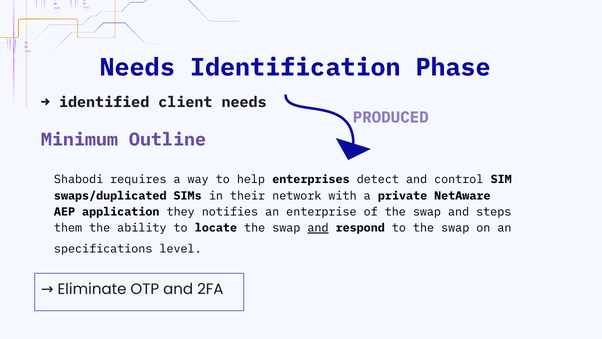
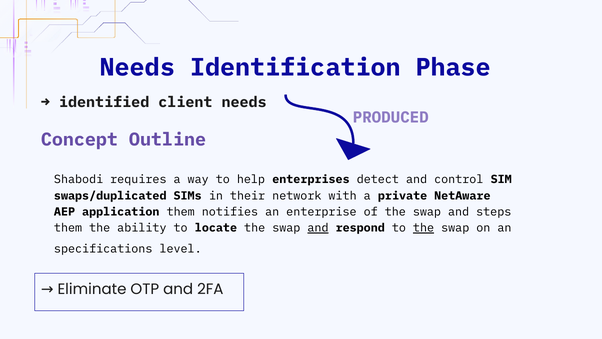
Minimum: Minimum -> Concept (79, 140)
application they: they -> them (181, 212)
the underline: none -> present (424, 228)
